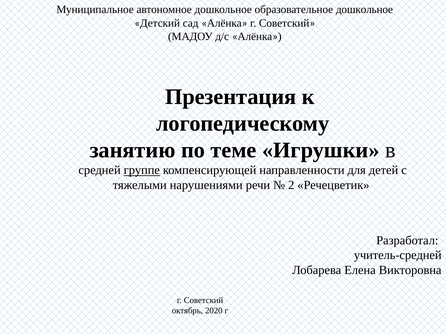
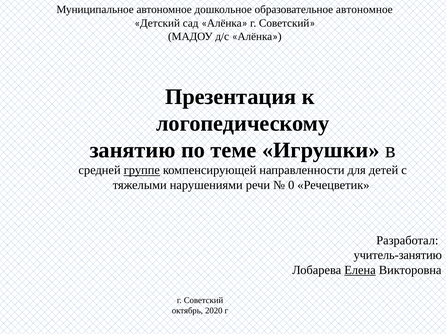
образовательное дошкольное: дошкольное -> автономное (364, 10)
2: 2 -> 0 (291, 185)
учитель-средней: учитель-средней -> учитель-занятию (398, 256)
Елена underline: none -> present (360, 270)
